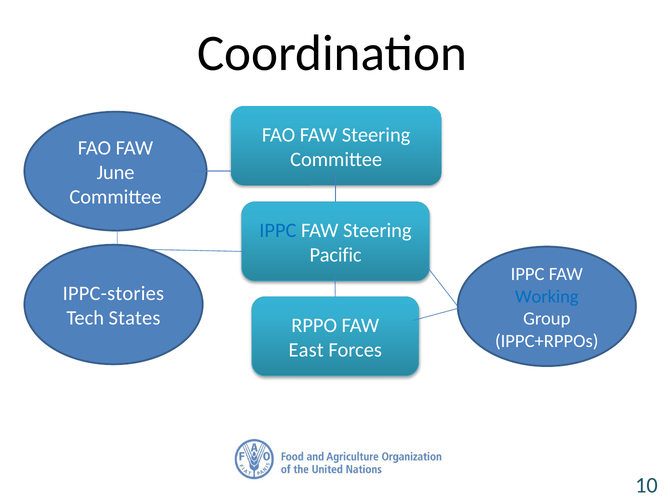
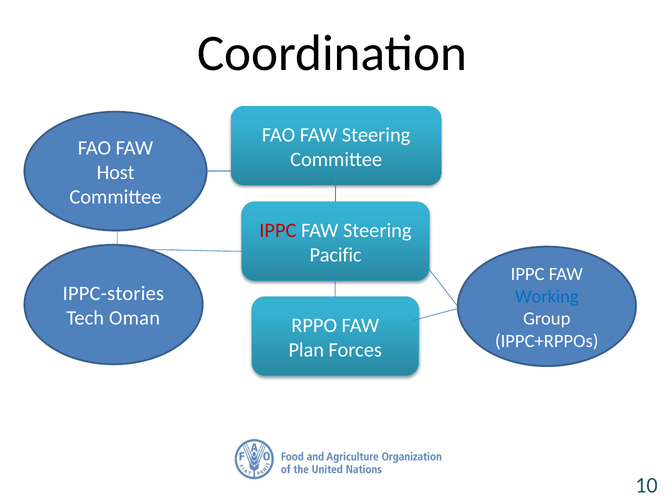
June: June -> Host (116, 172)
IPPC colour: blue -> red (278, 230)
States: States -> Oman (134, 318)
East: East -> Plan (306, 350)
